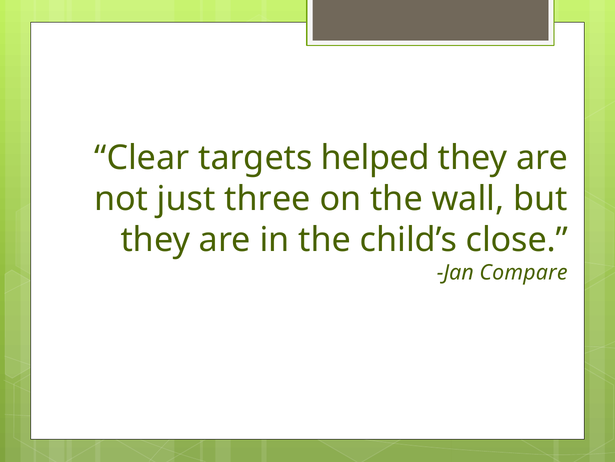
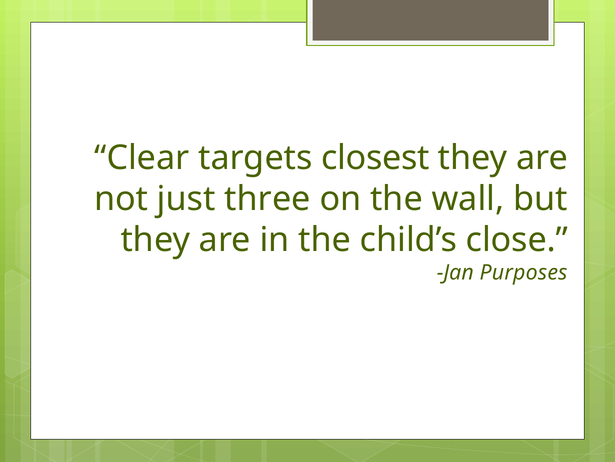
helped: helped -> closest (375, 158)
Compare: Compare -> Purposes (523, 272)
